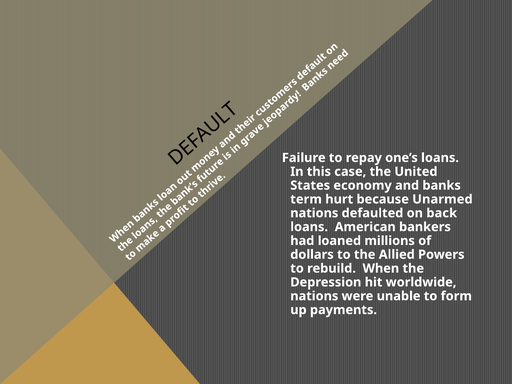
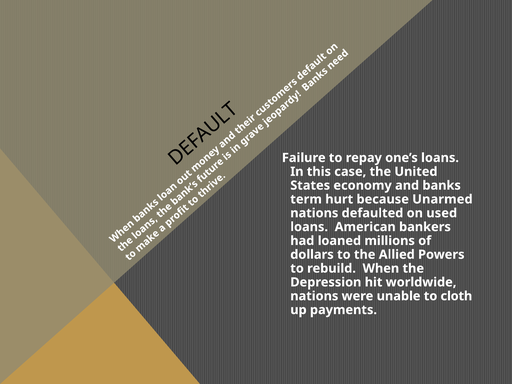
back: back -> used (442, 213)
form: form -> cloth (456, 296)
